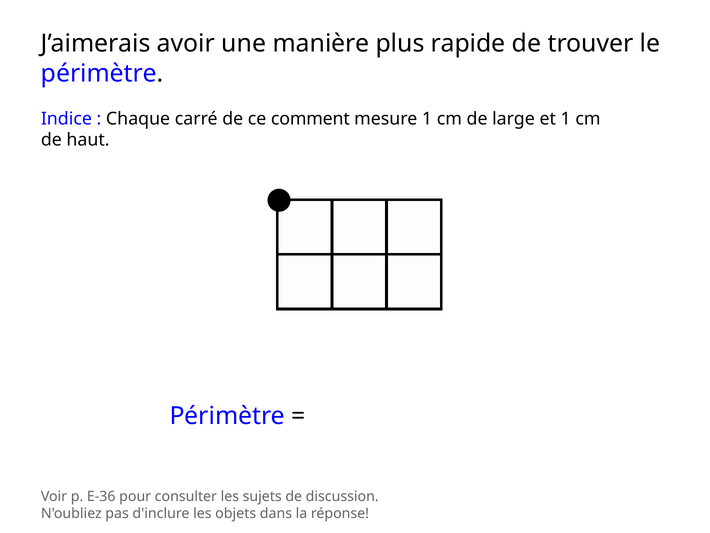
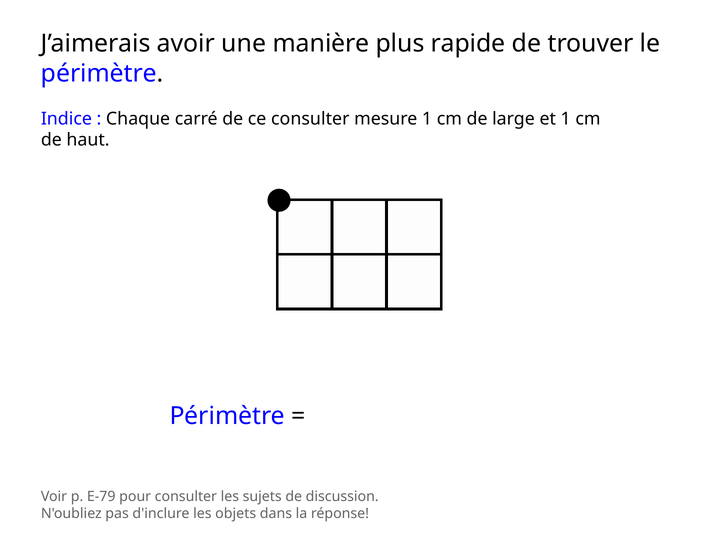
ce comment: comment -> consulter (310, 119)
E-36: E-36 -> E-79 (101, 496)
